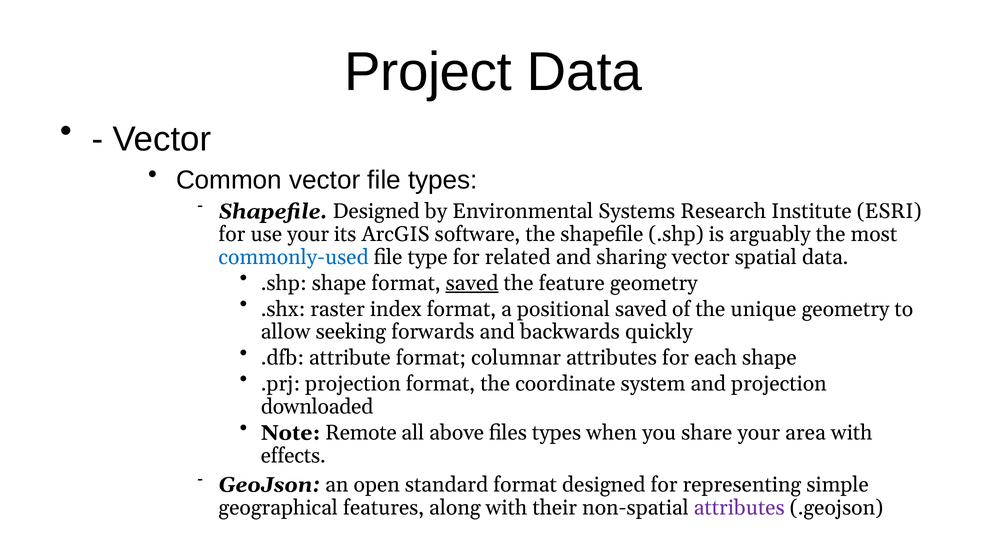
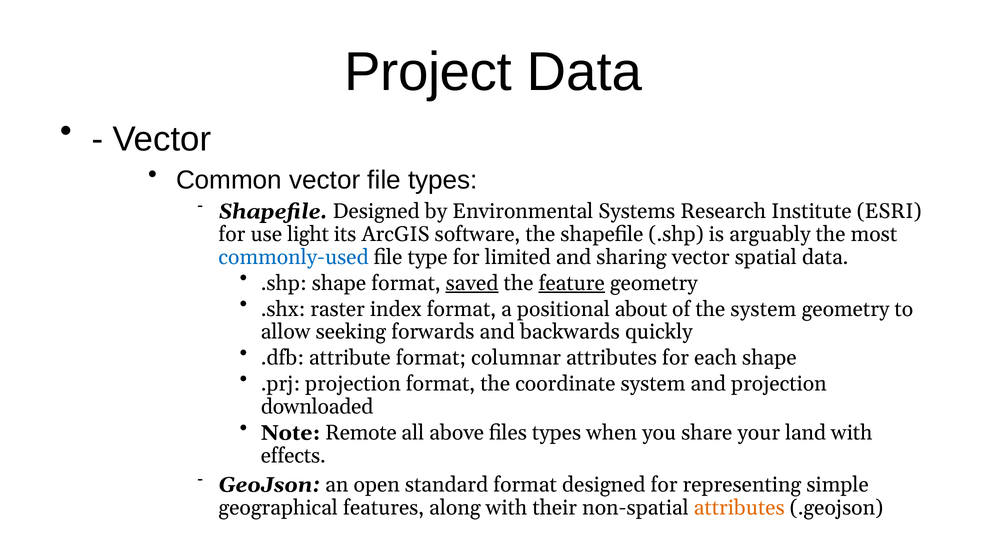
use your: your -> light (308, 234)
related: related -> limited (518, 257)
feature underline: none -> present (572, 283)
positional saved: saved -> about (641, 309)
the unique: unique -> system (763, 309)
area: area -> land (806, 433)
attributes colour: purple -> orange (739, 508)
